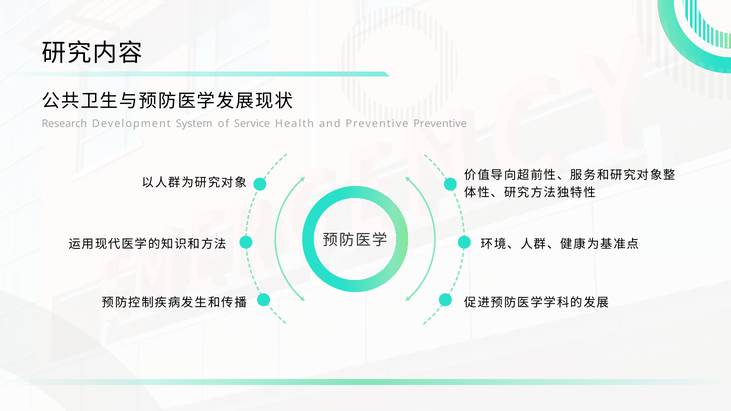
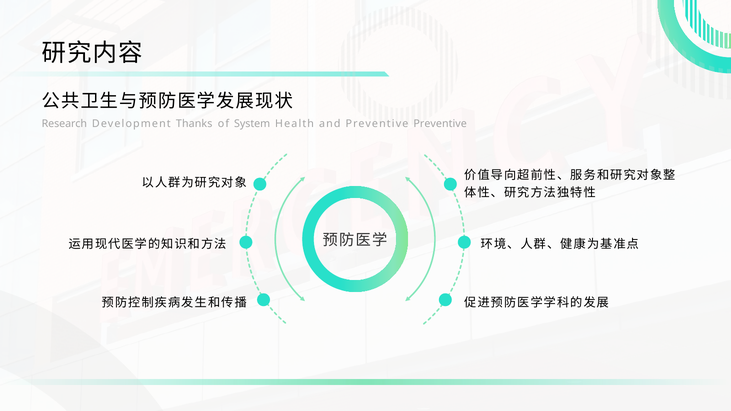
System: System -> Thanks (194, 124)
Service: Service -> System (252, 124)
